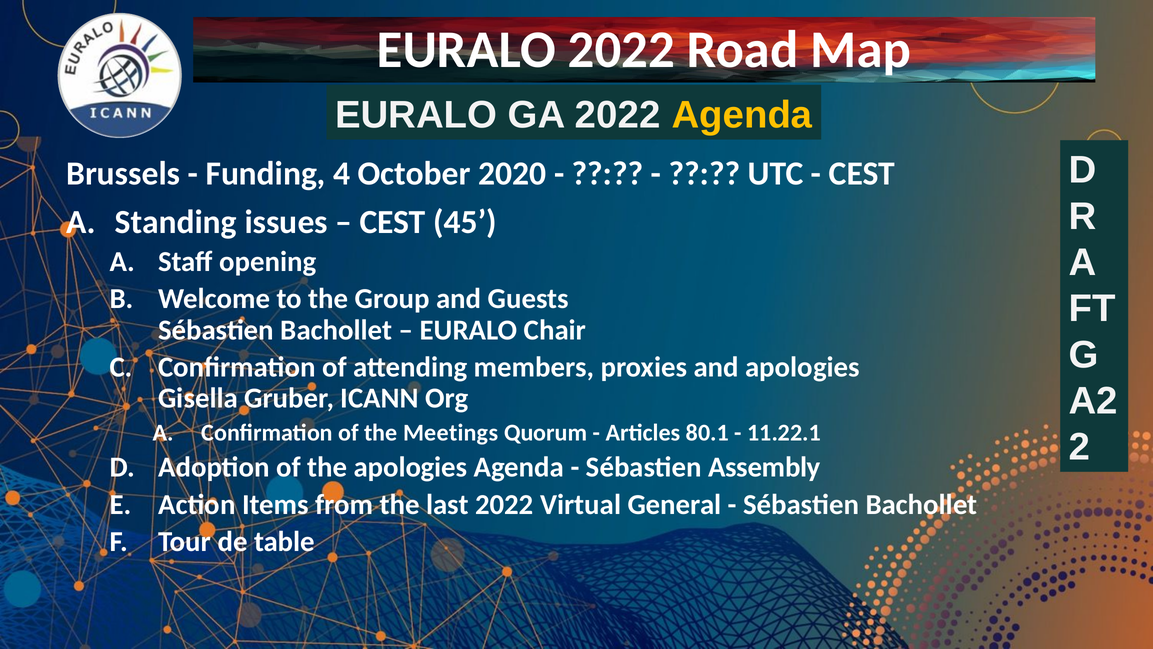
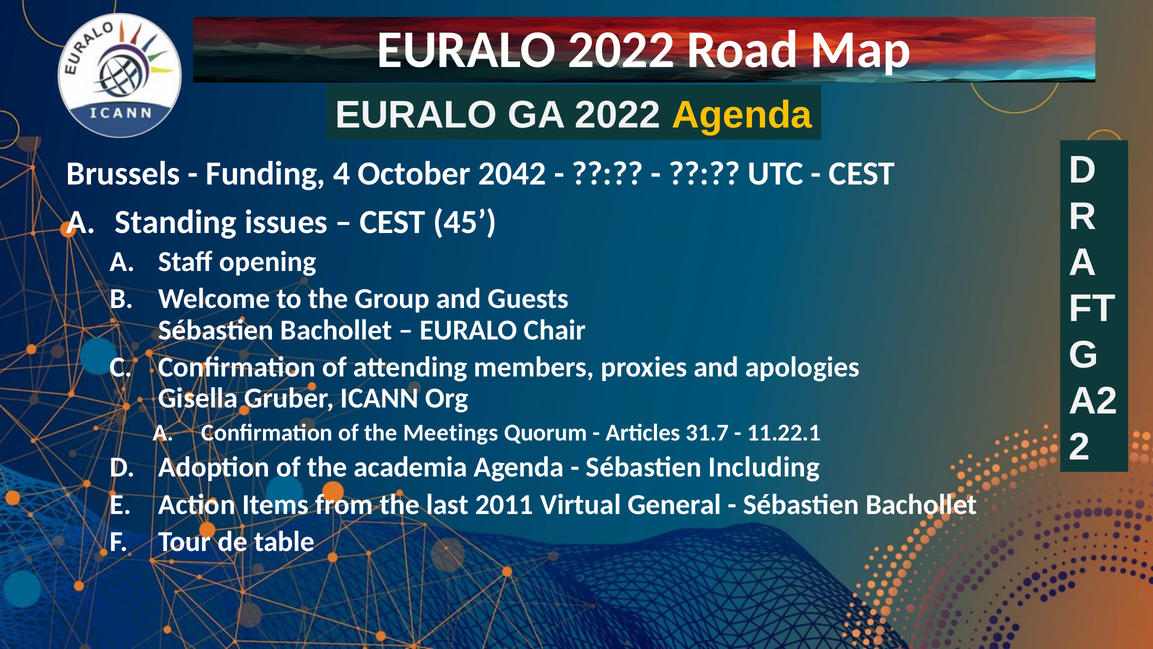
2020: 2020 -> 2042 (512, 174)
80.1: 80.1 -> 31.7 (707, 433)
the apologies: apologies -> academia (411, 467)
Assembly: Assembly -> Including (764, 467)
last 2022: 2022 -> 2011 (504, 504)
